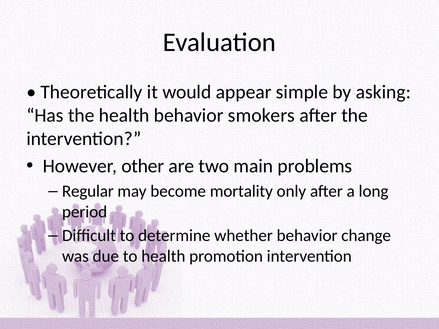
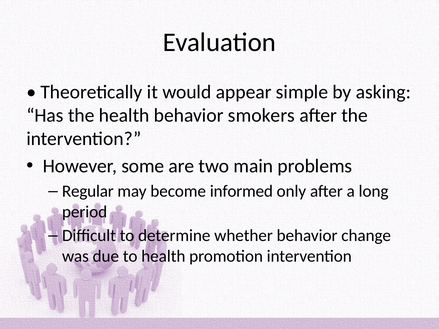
other: other -> some (143, 166)
mortality: mortality -> informed (241, 192)
